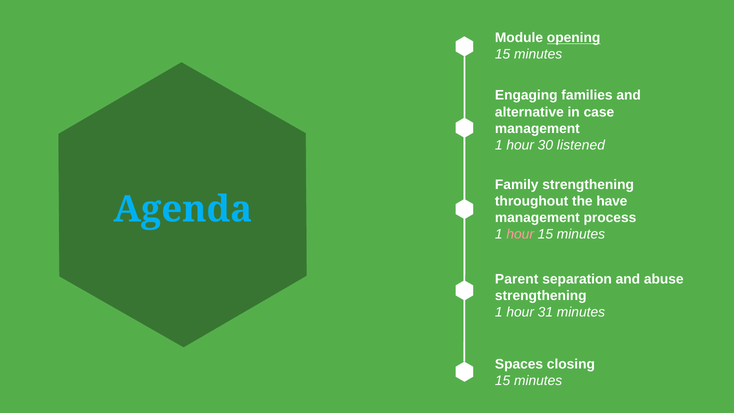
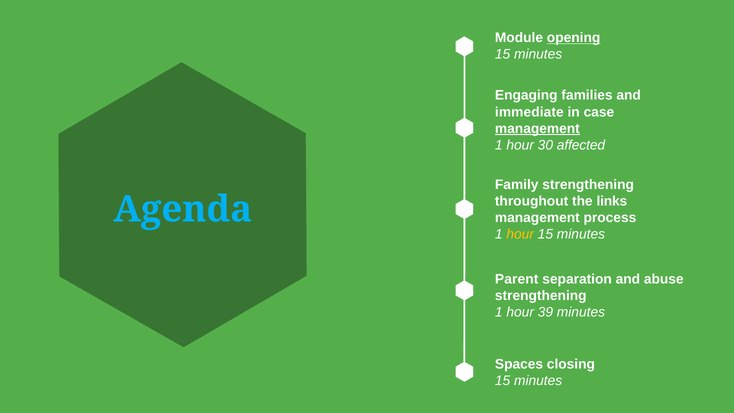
alternative: alternative -> immediate (529, 112)
management underline: none -> present (537, 128)
listened: listened -> affected (581, 145)
have: have -> links (612, 201)
hour colour: pink -> yellow (520, 234)
31: 31 -> 39 (545, 312)
